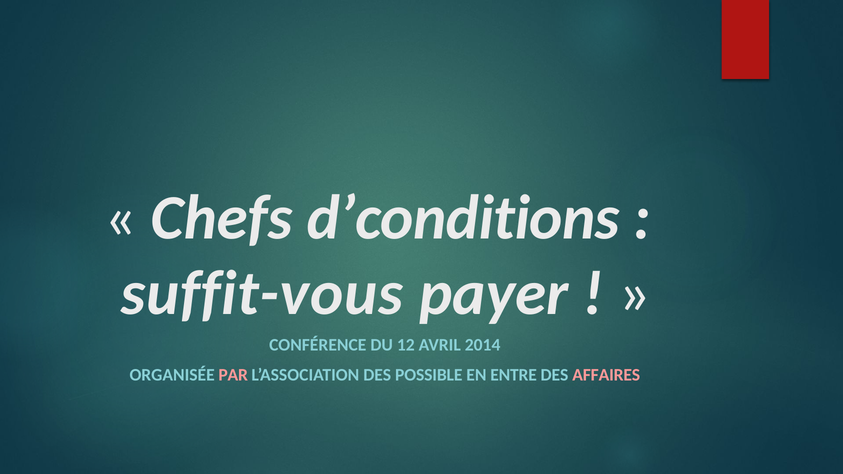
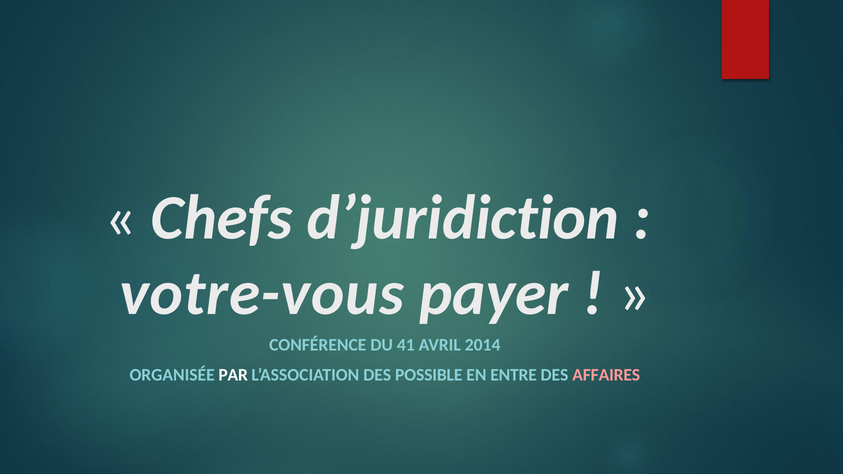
d’conditions: d’conditions -> d’juridiction (463, 218)
suffit-vous: suffit-vous -> votre-vous (262, 294)
12: 12 -> 41 (406, 345)
PAR colour: pink -> white (233, 375)
